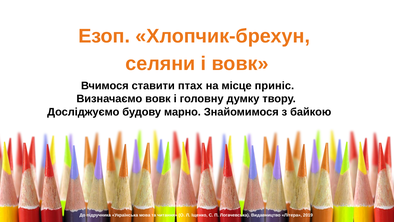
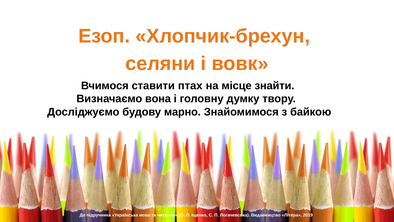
приніс: приніс -> знайти (274, 86)
Визначаємо вовк: вовк -> вона (158, 99)
